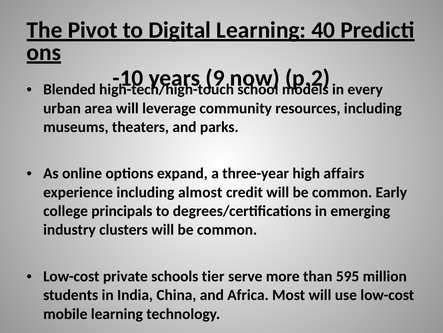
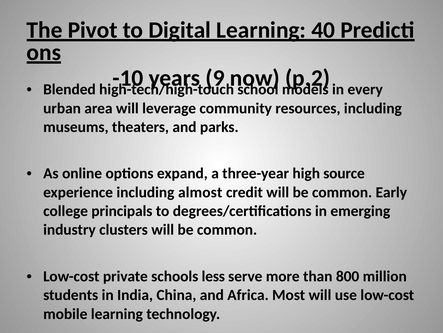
affairs: affairs -> source (344, 173)
tier: tier -> less (213, 276)
595: 595 -> 800 (348, 276)
